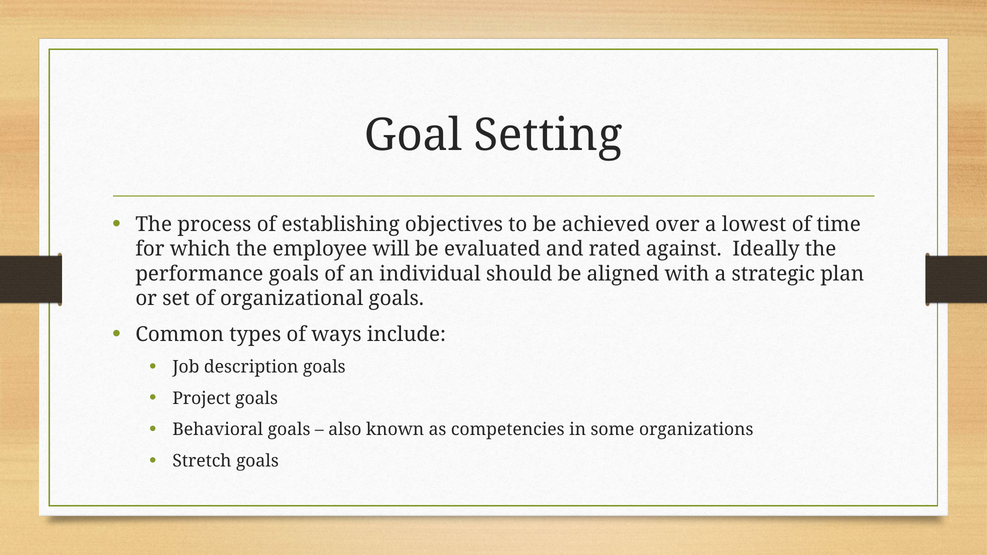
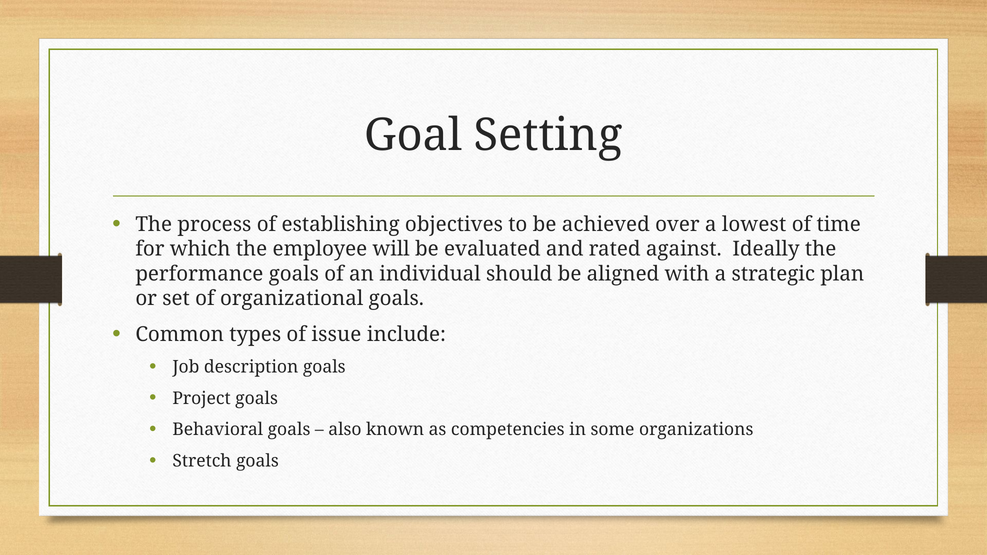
ways: ways -> issue (336, 334)
